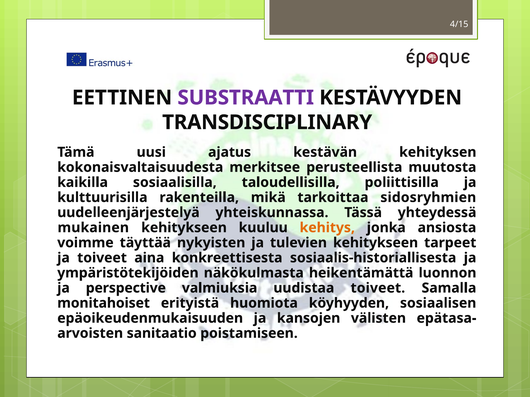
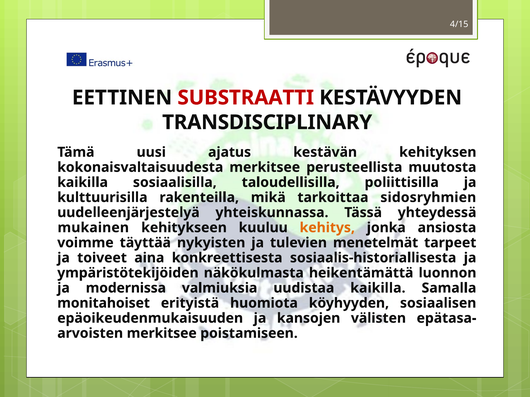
SUBSTRAATTI colour: purple -> red (246, 98)
tulevien kehitykseen: kehitykseen -> menetelmät (376, 243)
perspective: perspective -> modernissa (126, 288)
uudistaa toiveet: toiveet -> kaikilla (378, 288)
sanitaatio: sanitaatio -> merkitsee (162, 334)
